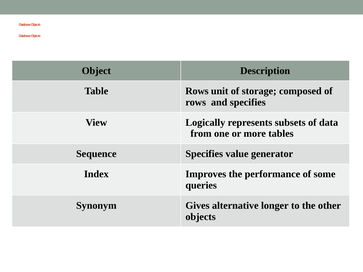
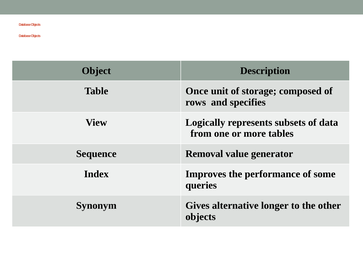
Table Rows: Rows -> Once (197, 91)
Sequence Specifies: Specifies -> Removal (204, 154)
